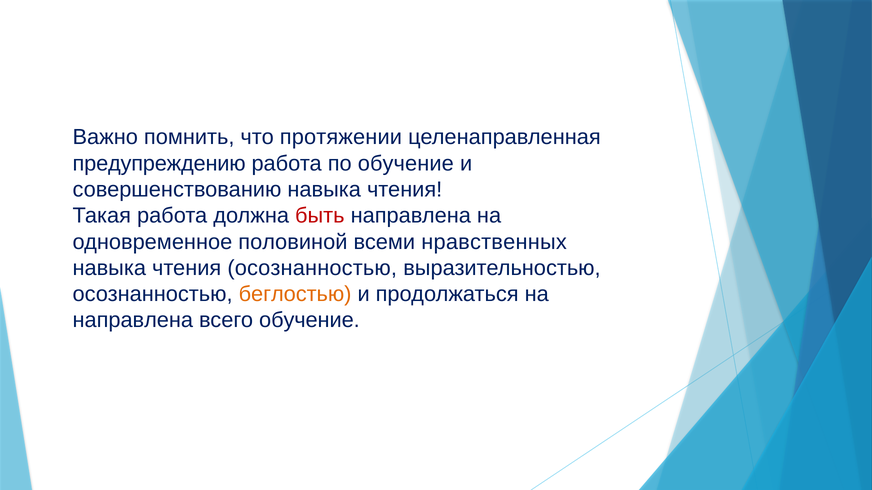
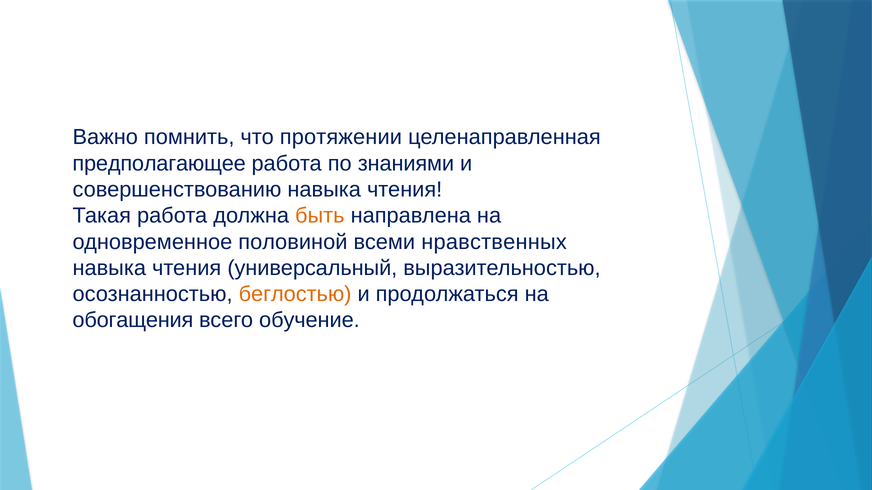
предупреждению: предупреждению -> предполагающее (159, 164)
по обучение: обучение -> знаниями (406, 164)
быть colour: red -> orange (320, 216)
чтения осознанностью: осознанностью -> универсальный (312, 268)
направлена: направлена -> обогащения (133, 321)
